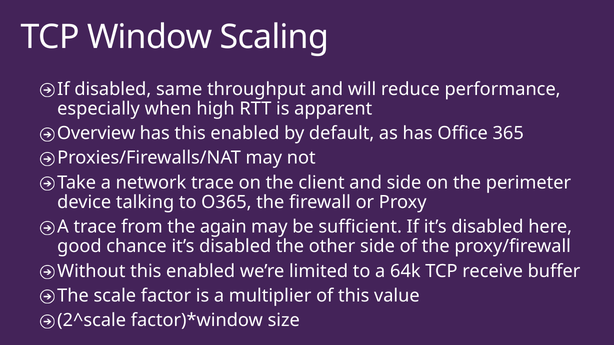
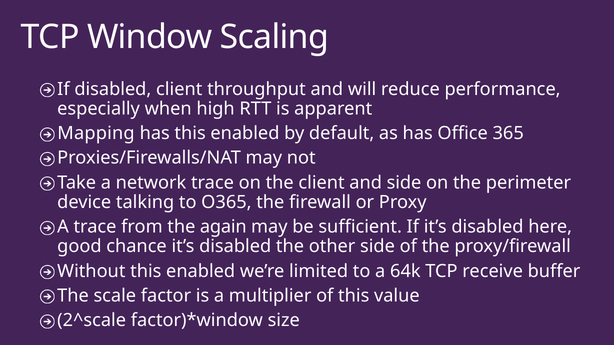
disabled same: same -> client (179, 89)
Overview: Overview -> Mapping (96, 133)
